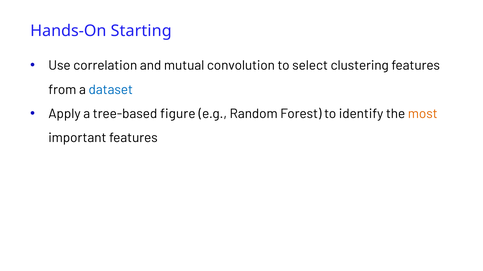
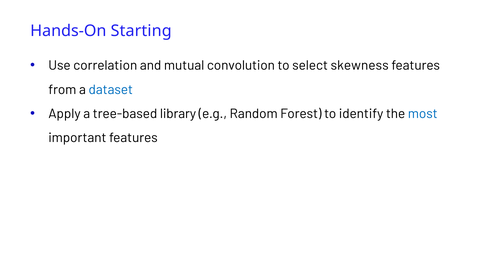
clustering: clustering -> skewness (360, 66)
figure: figure -> library (178, 114)
most colour: orange -> blue (423, 114)
